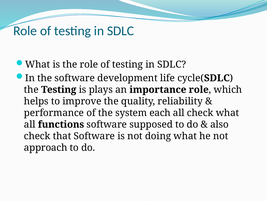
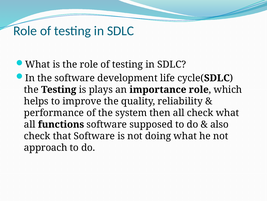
each: each -> then (160, 112)
